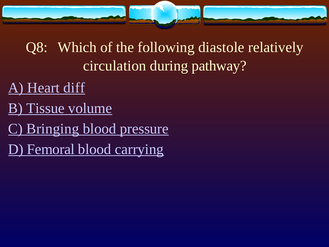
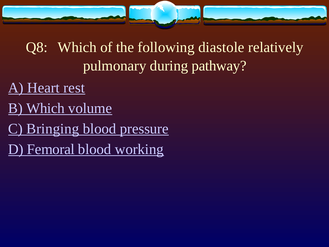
circulation: circulation -> pulmonary (115, 66)
diff: diff -> rest (74, 88)
B Tissue: Tissue -> Which (46, 108)
carrying: carrying -> working (139, 149)
